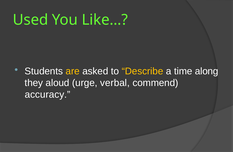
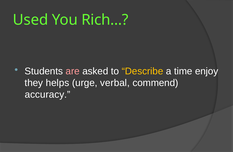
Like…: Like… -> Rich… (105, 20)
are colour: yellow -> pink (73, 71)
along: along -> enjoy (207, 71)
aloud: aloud -> helps (57, 83)
